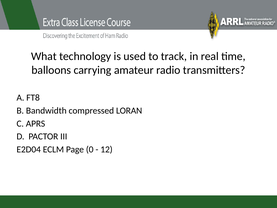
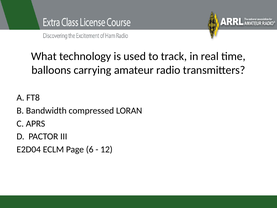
0: 0 -> 6 (90, 149)
